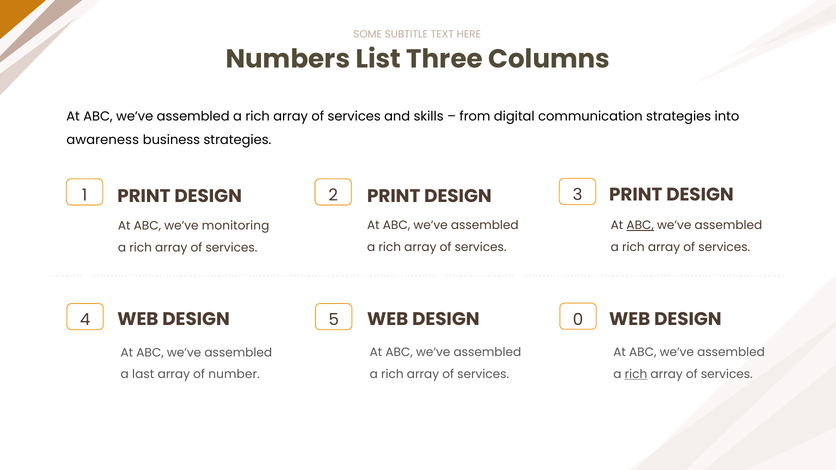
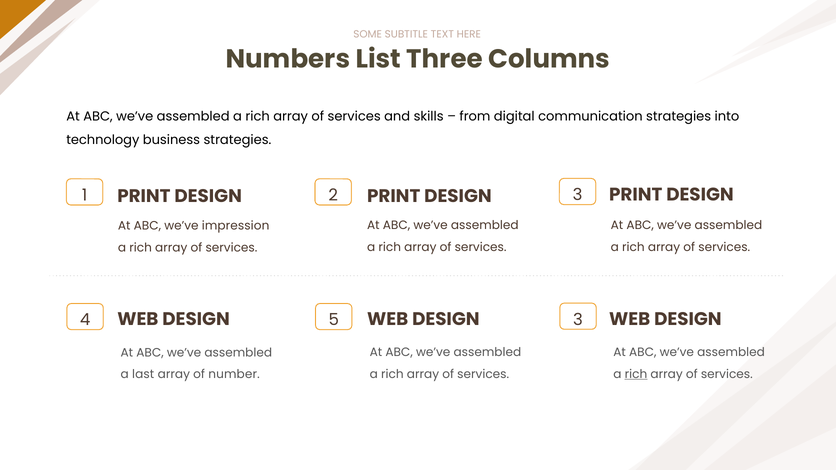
awareness: awareness -> technology (103, 140)
ABC underline: present -> none (640, 226)
monitoring: monitoring -> impression (236, 226)
5 0: 0 -> 3 (578, 320)
